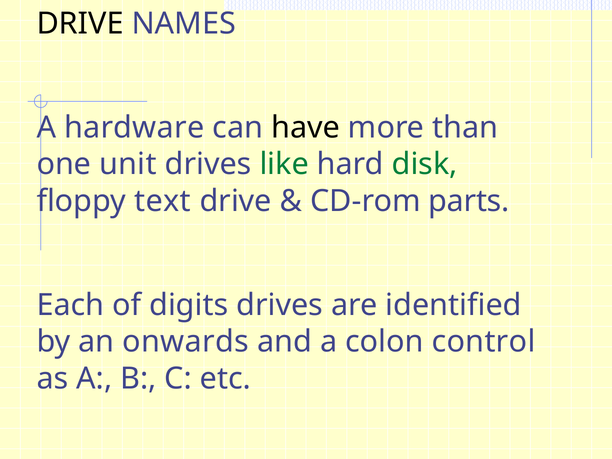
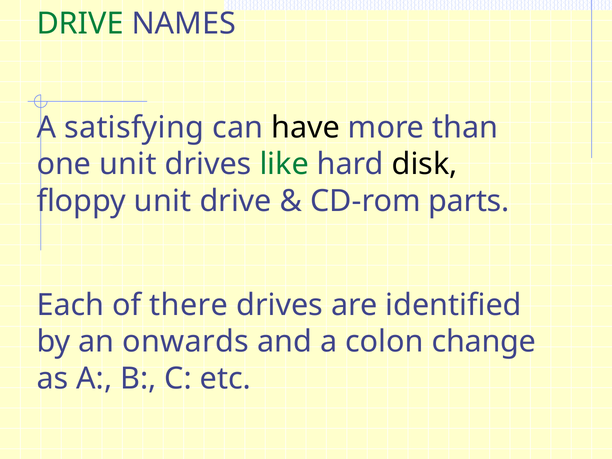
DRIVE colour: black -> green (80, 23)
hardware: hardware -> satisfying (134, 128)
disk colour: green -> black (425, 164)
floppy text: text -> unit (163, 201)
digits: digits -> there (189, 305)
control: control -> change (484, 342)
